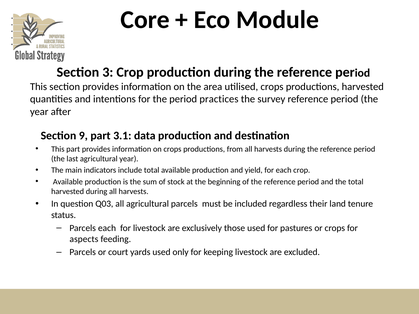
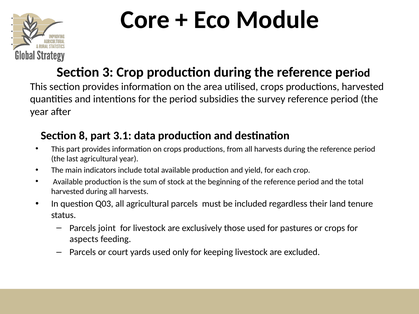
practices: practices -> subsidies (219, 99)
9: 9 -> 8 (83, 136)
Parcels each: each -> joint (107, 228)
